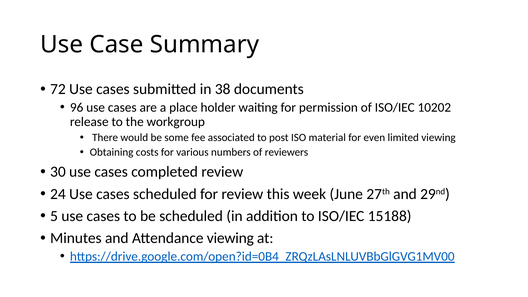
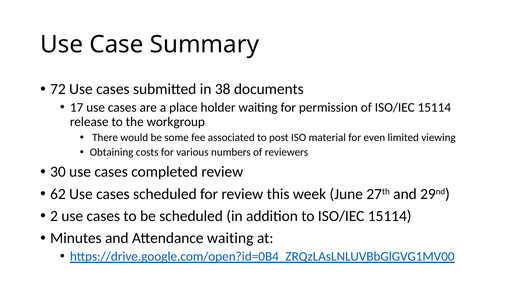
96: 96 -> 17 (77, 107)
of ISO/IEC 10202: 10202 -> 15114 (434, 107)
24: 24 -> 62 (58, 194)
5: 5 -> 2 (54, 216)
to ISO/IEC 15188: 15188 -> 15114 (390, 216)
Attendance viewing: viewing -> waiting (230, 238)
